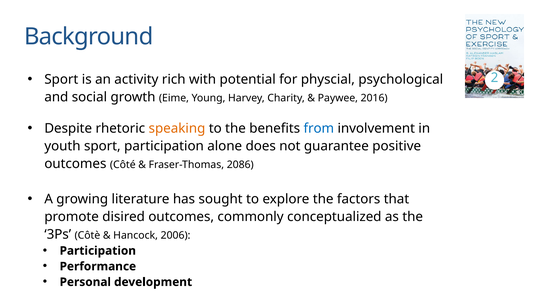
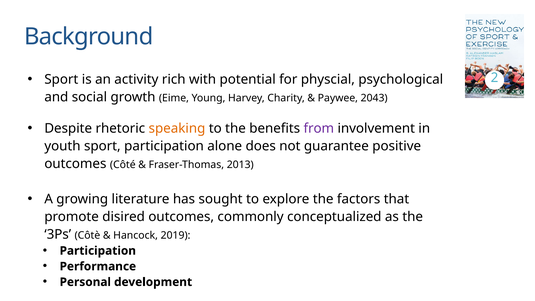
2016: 2016 -> 2043 (374, 98)
from colour: blue -> purple (319, 128)
2086: 2086 -> 2013 (240, 165)
2006: 2006 -> 2019 (176, 235)
